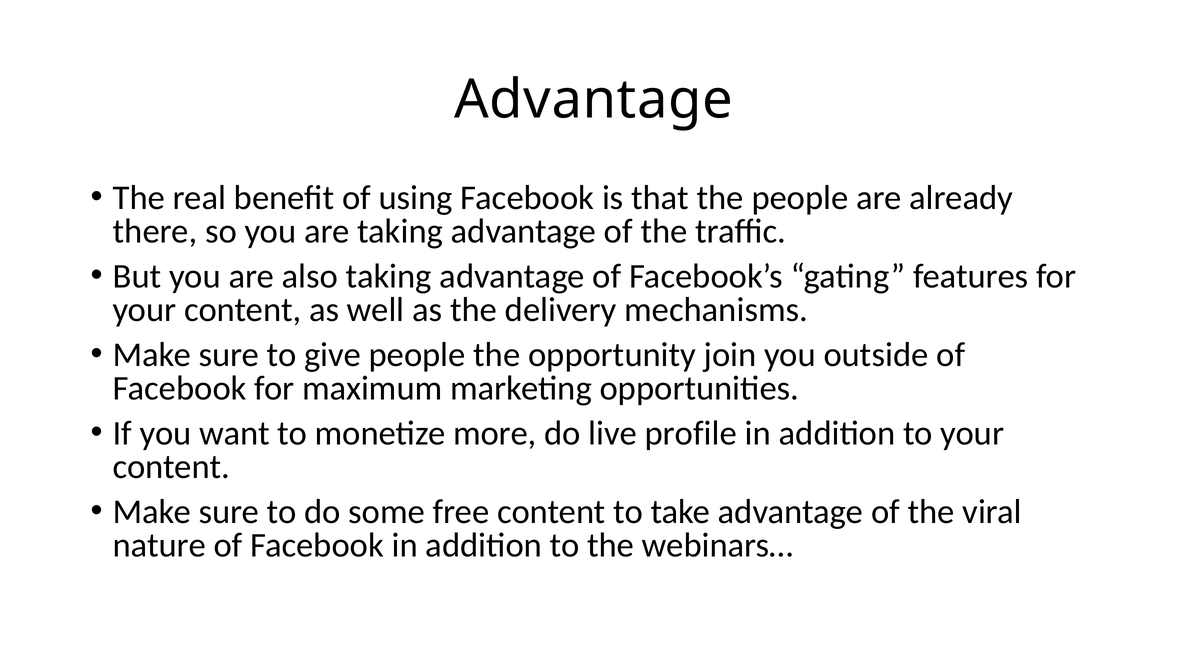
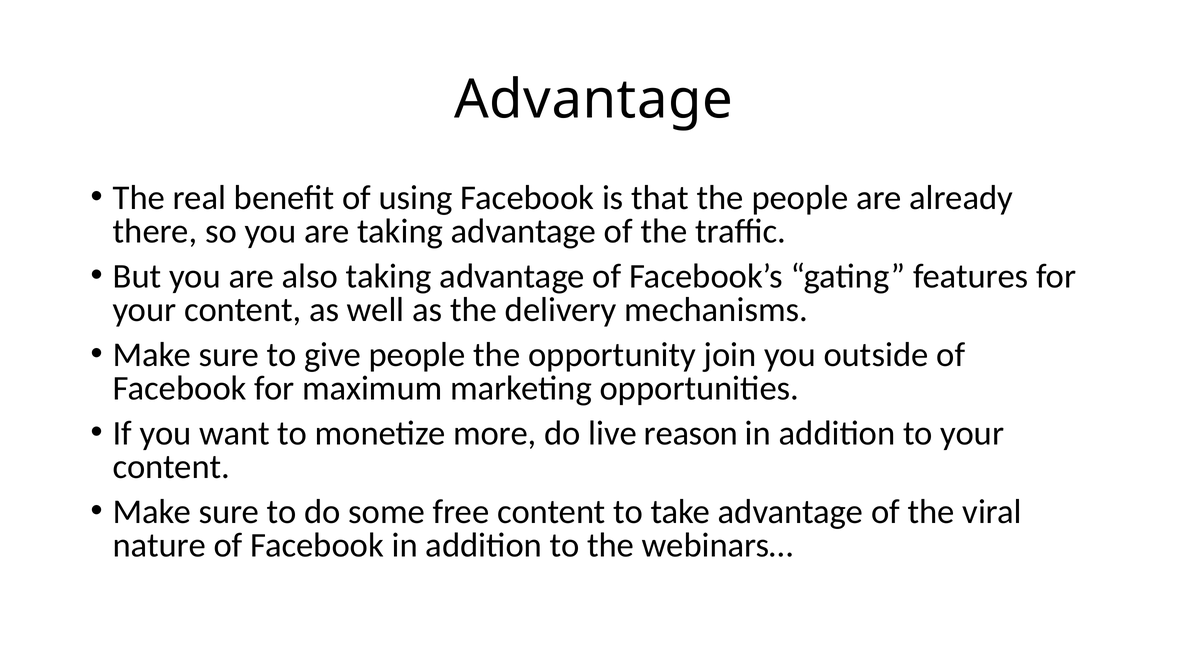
profile: profile -> reason (691, 433)
